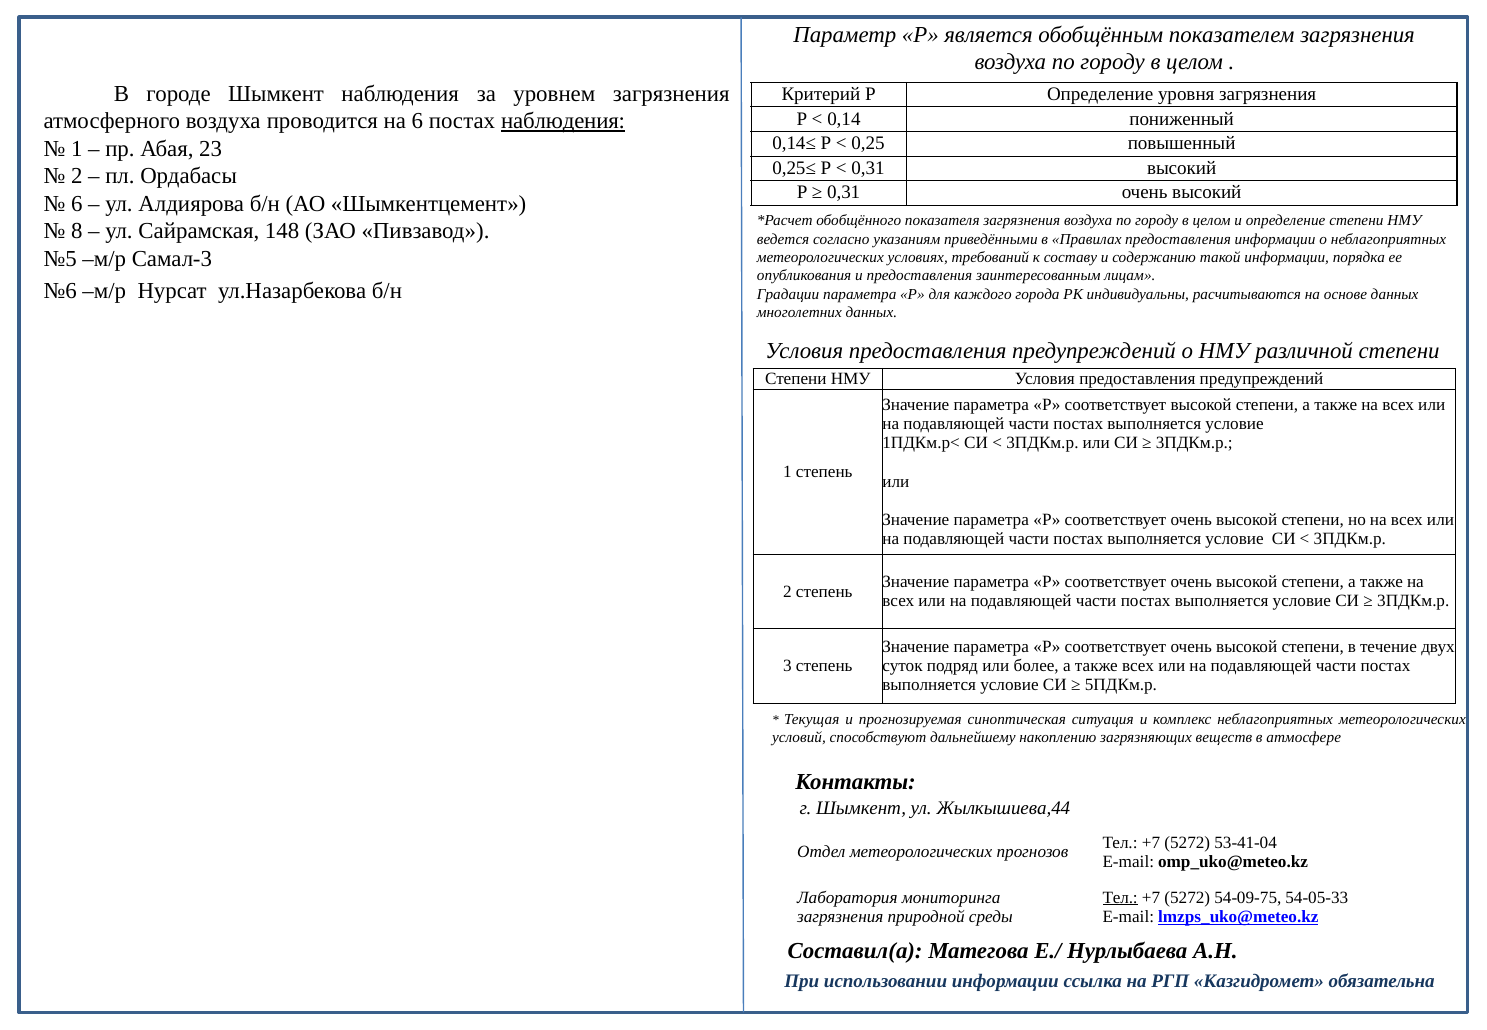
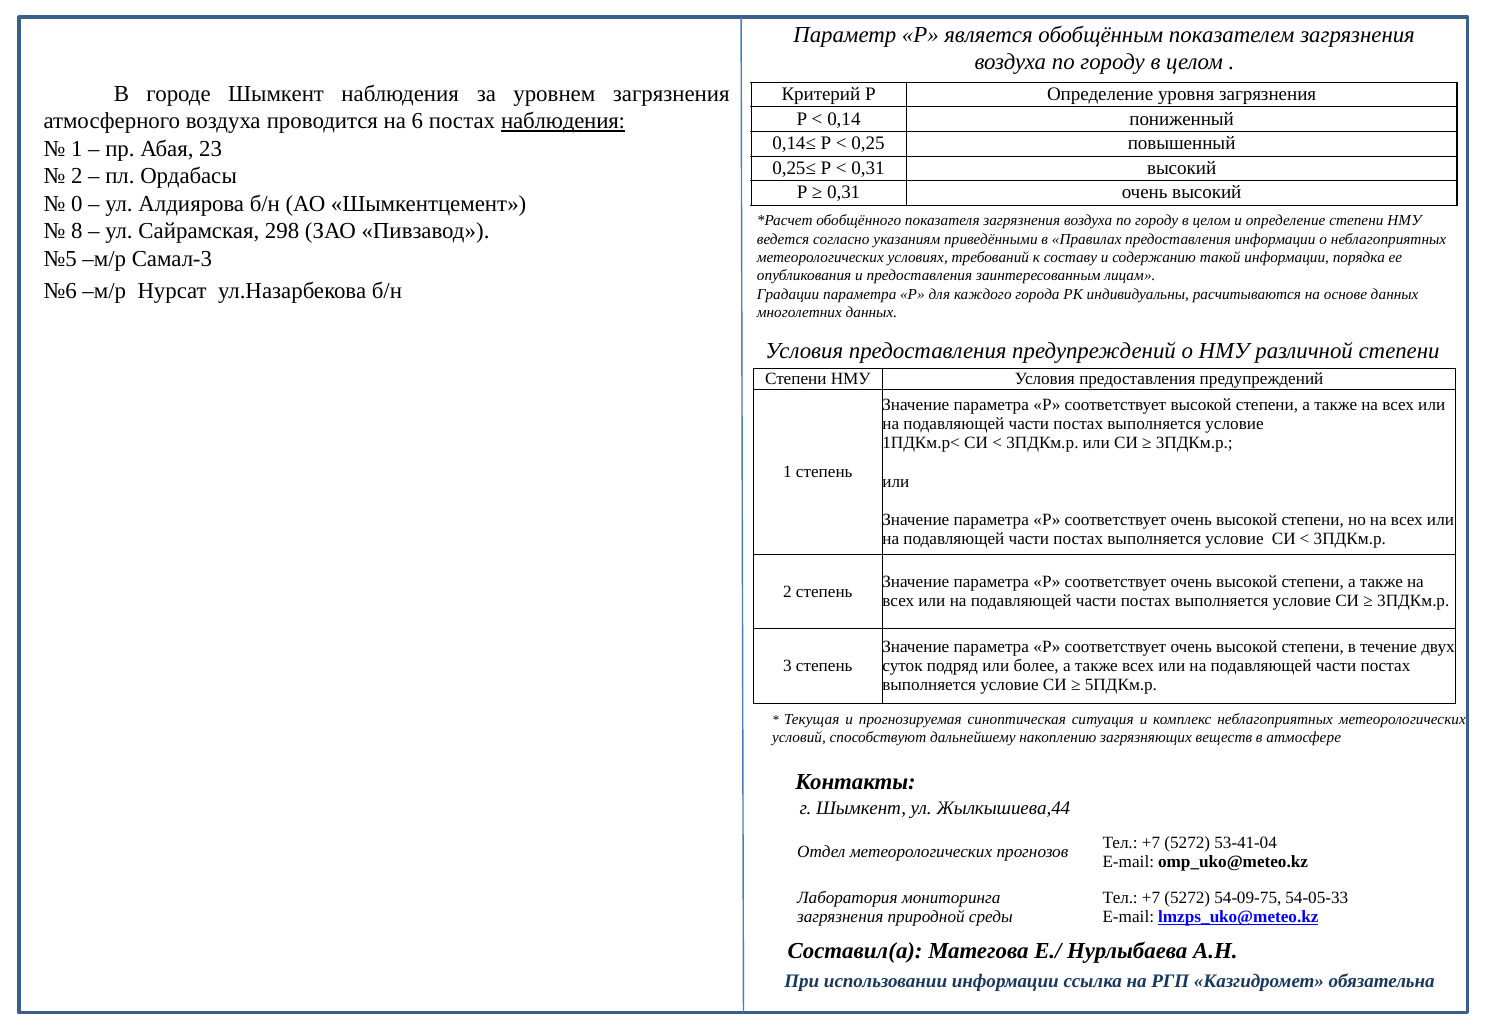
6: 6 -> 0 (77, 203)
148: 148 -> 298 (282, 231)
Тел underline: present -> none (1120, 897)
